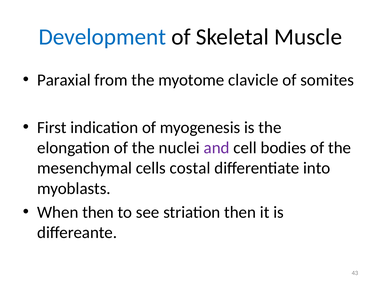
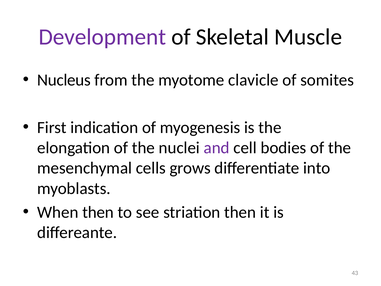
Development colour: blue -> purple (102, 37)
Paraxial: Paraxial -> Nucleus (64, 80)
costal: costal -> grows (190, 168)
